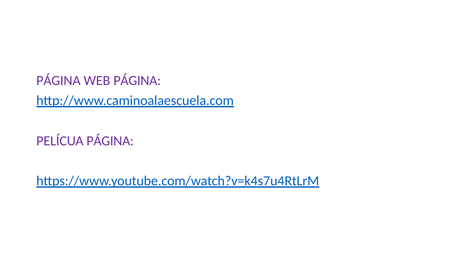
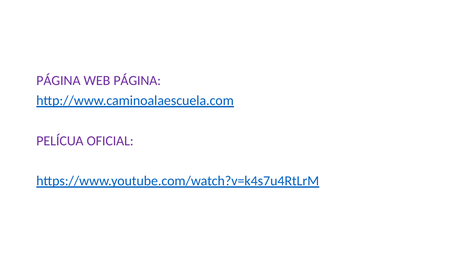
PELÍCUA PÁGINA: PÁGINA -> OFICIAL (110, 141)
